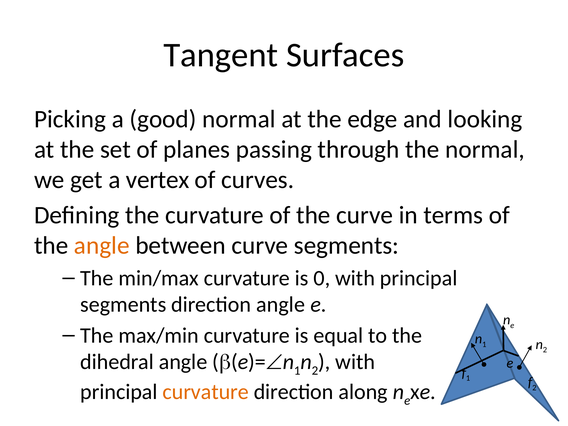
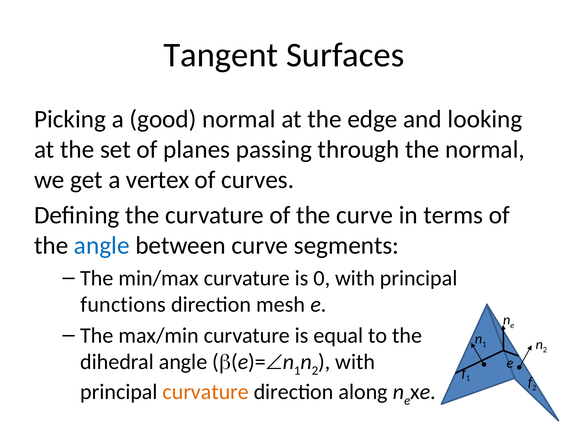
angle colour: orange -> blue (102, 246)
segments: segments -> functions (123, 305)
direction angle: angle -> mesh (281, 305)
